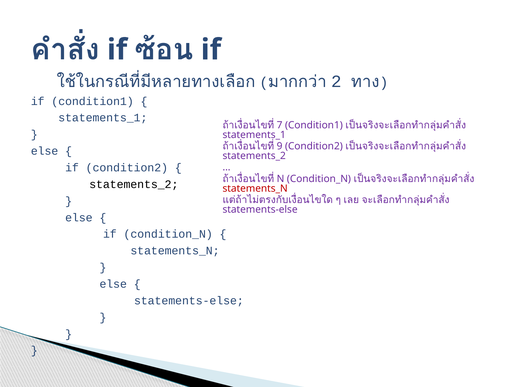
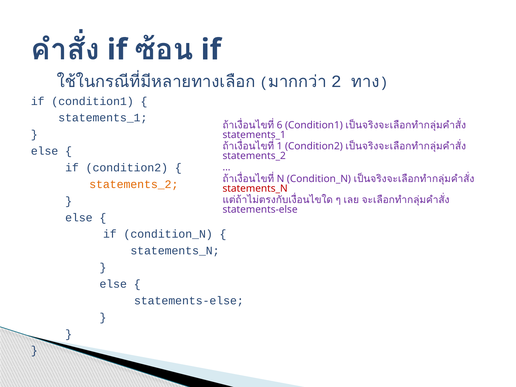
7: 7 -> 6 (280, 125)
9: 9 -> 1 (280, 146)
statements_2 colour: black -> orange (134, 184)
